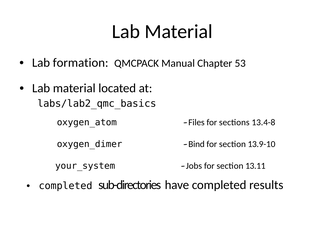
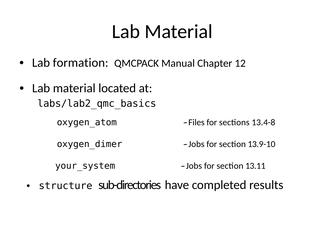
53: 53 -> 12 (240, 63)
Bind: Bind -> Jobs (196, 144)
completed: completed -> structure (66, 186)
